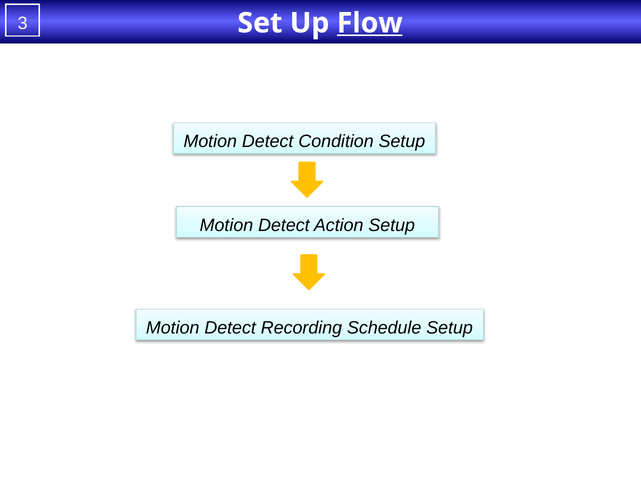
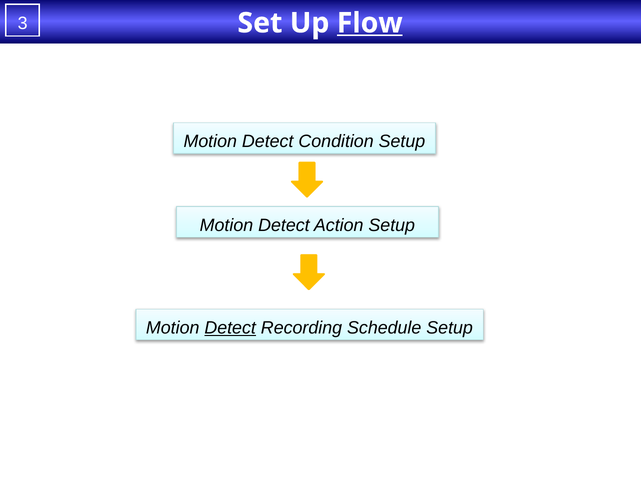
Detect underline: none -> present (230, 328)
